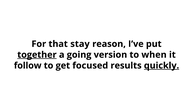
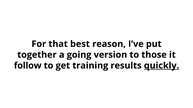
stay: stay -> best (80, 44)
together underline: present -> none (37, 55)
when: when -> those (154, 55)
focused: focused -> training (90, 66)
